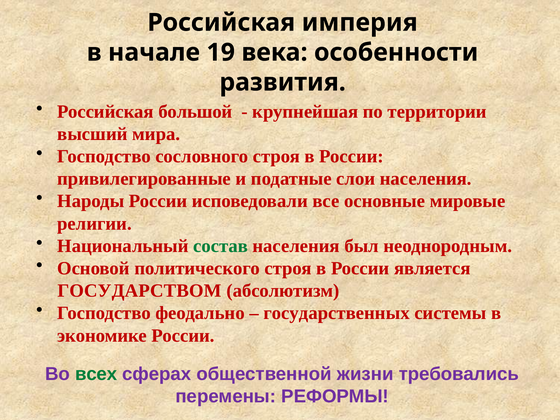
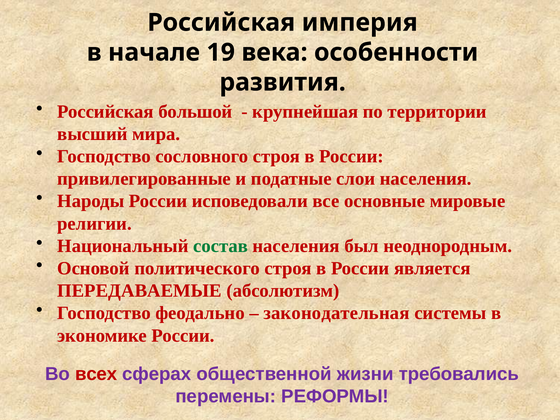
ГОСУДАРСТВОМ: ГОСУДАРСТВОМ -> ПЕРЕДАВАЕМЫЕ (139, 291)
государственных: государственных -> законодательная (336, 313)
всех colour: green -> red (96, 374)
